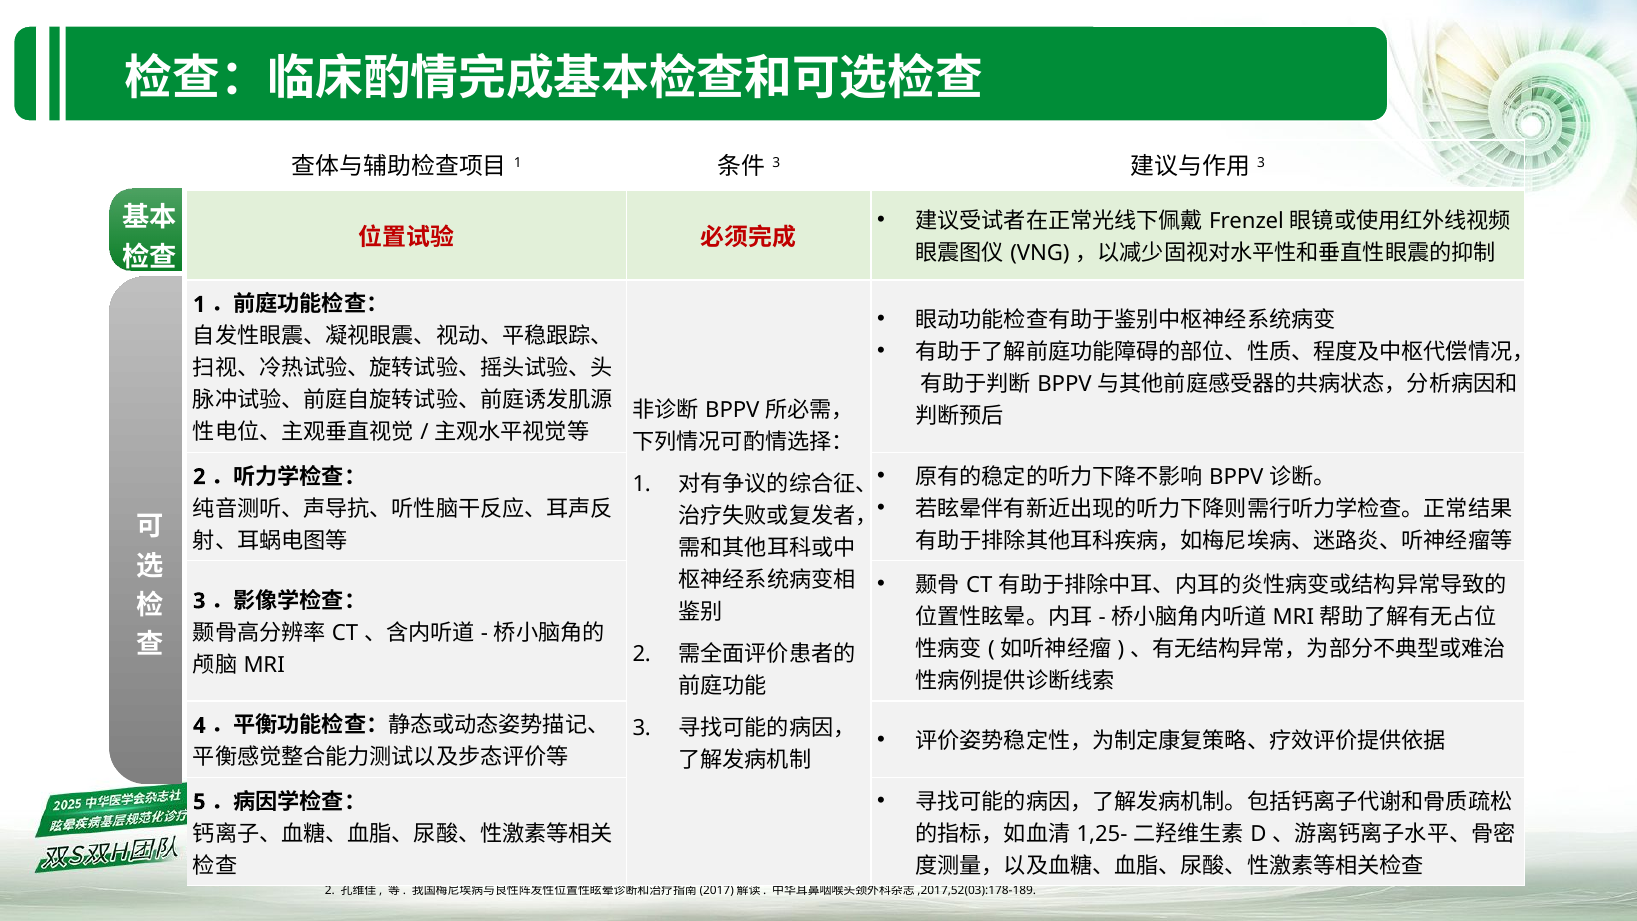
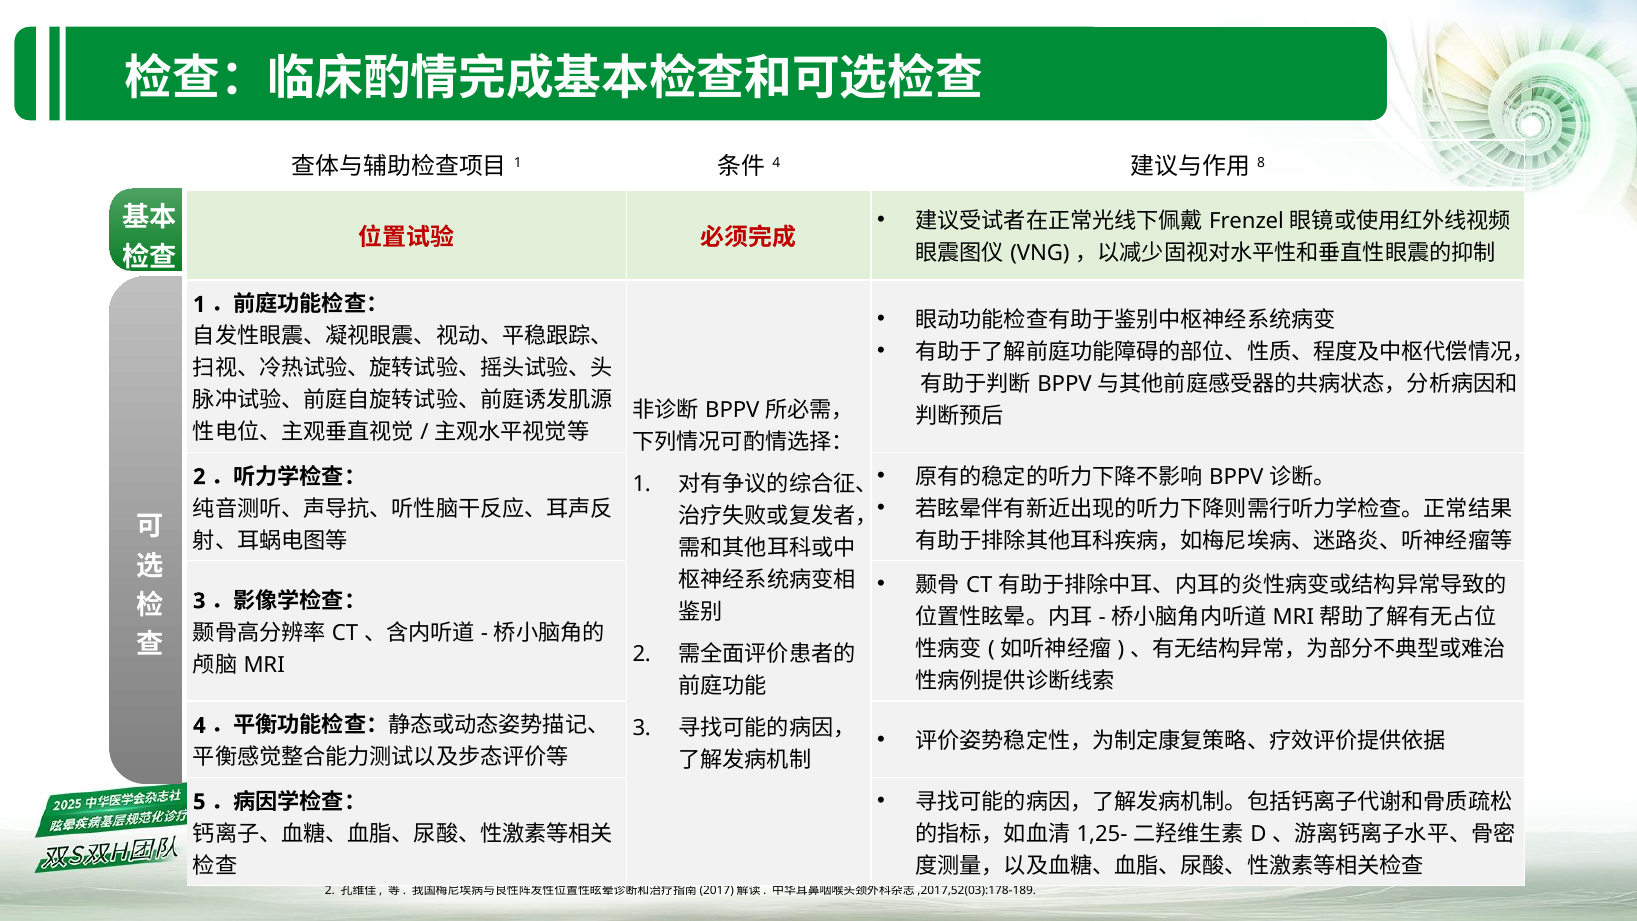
3: 3 -> 4 (776, 163)
3: 3 -> 8 (1261, 163)
